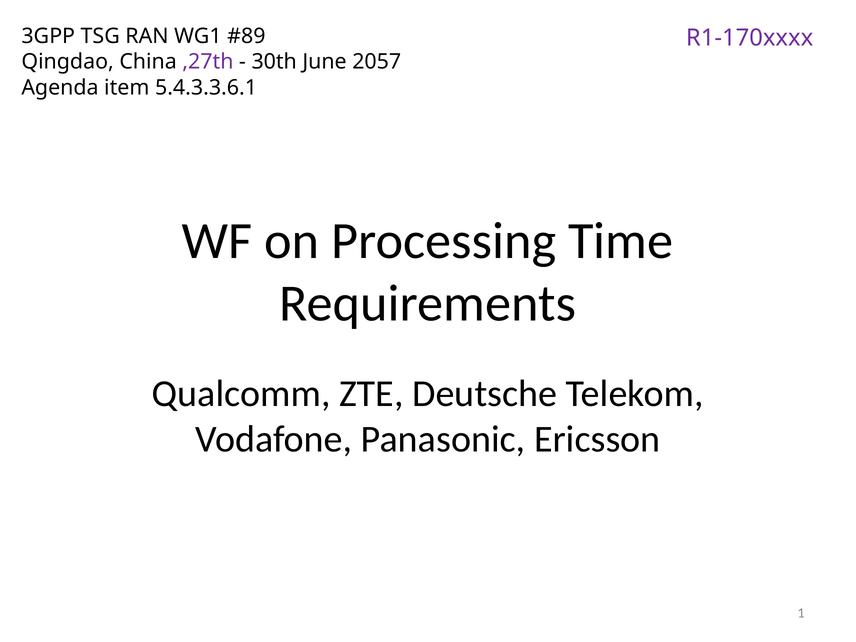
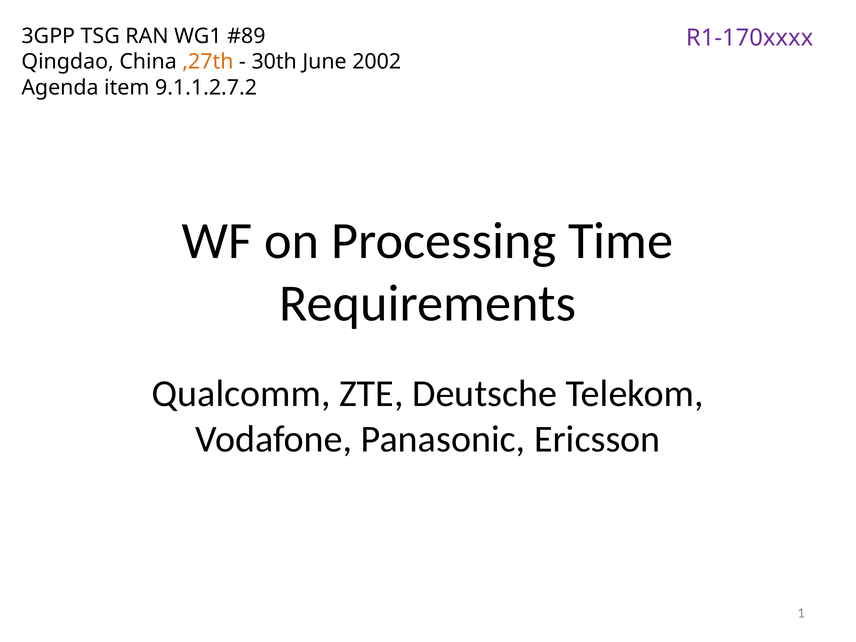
,27th colour: purple -> orange (208, 62)
2057: 2057 -> 2002 (377, 62)
5.4.3.3.6.1: 5.4.3.3.6.1 -> 9.1.1.2.7.2 (206, 88)
